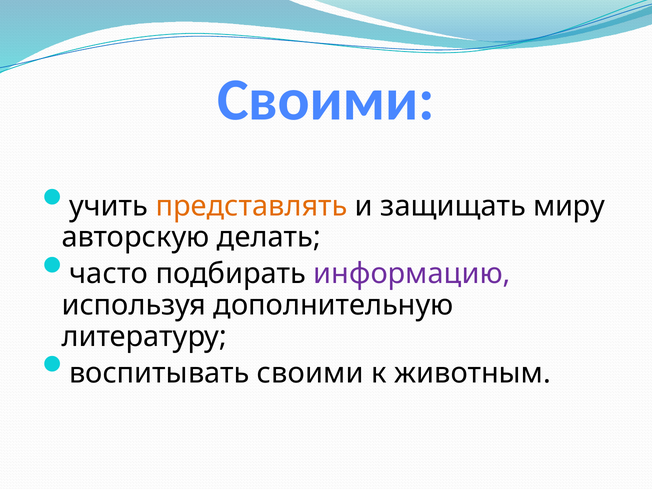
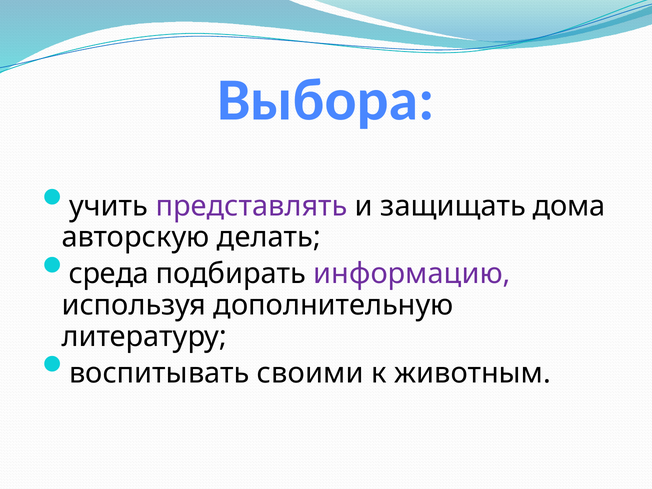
Своими: Своими -> Выбора (326, 100)
представлять colour: orange -> purple (252, 206)
миру: миру -> дома (569, 206)
часто: часто -> среда (109, 274)
